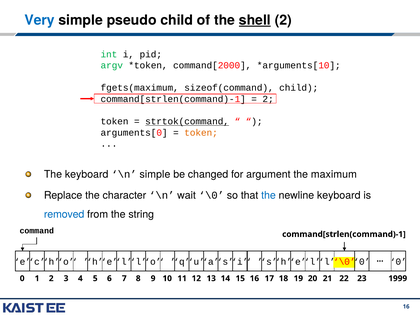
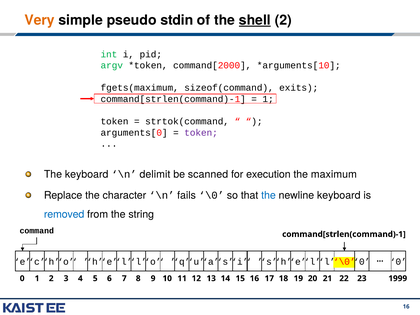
Very colour: blue -> orange (40, 20)
pseudo child: child -> stdin (177, 20)
sizeof(command child: child -> exits (299, 88)
2: 2 -> 1 (268, 99)
strtok(command underline: present -> none (187, 122)
token colour: orange -> purple (201, 133)
\n simple: simple -> delimit (155, 175)
changed: changed -> scanned (208, 175)
argument: argument -> execution (268, 175)
wait: wait -> fails (187, 196)
